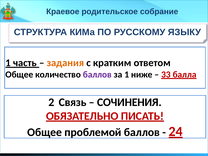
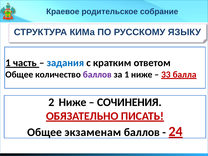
задания colour: orange -> blue (65, 63)
Связь: Связь -> Ниже (73, 102)
проблемой: проблемой -> экзаменам (93, 132)
